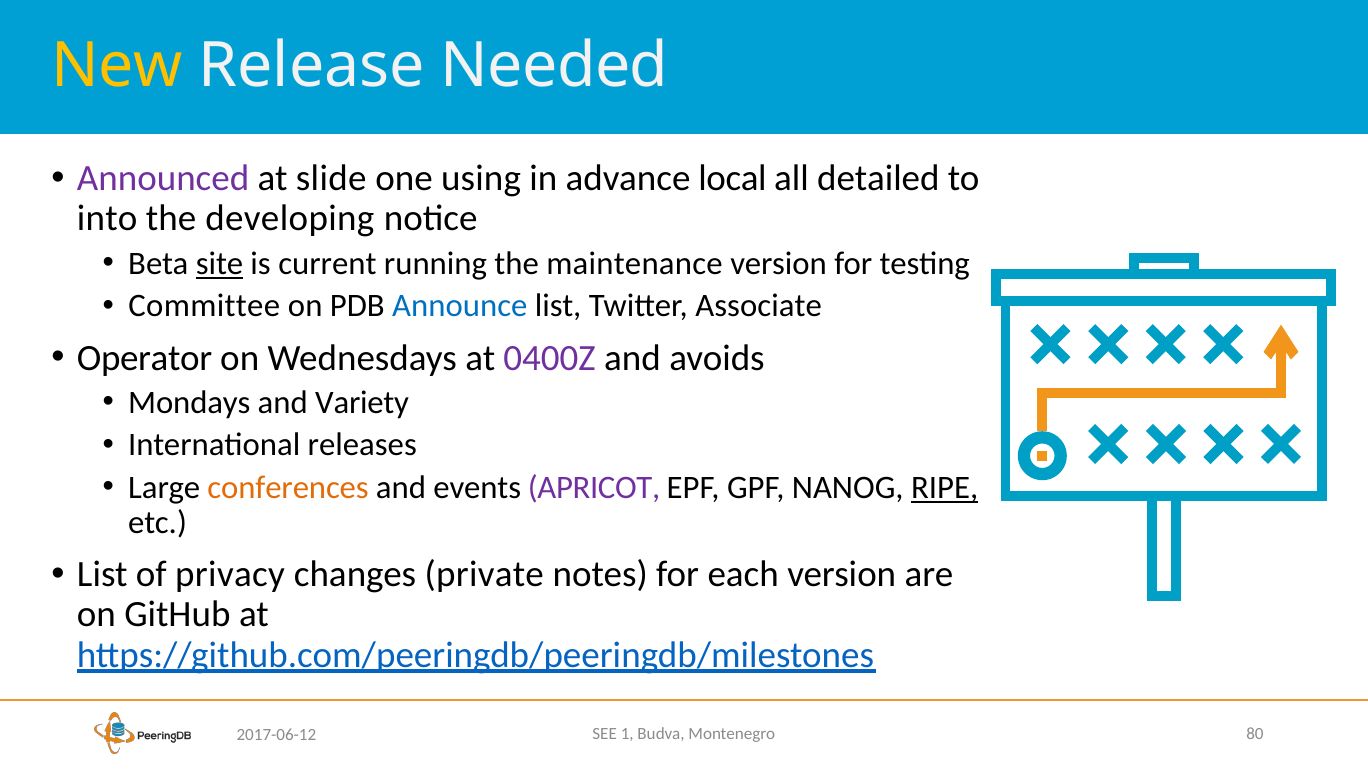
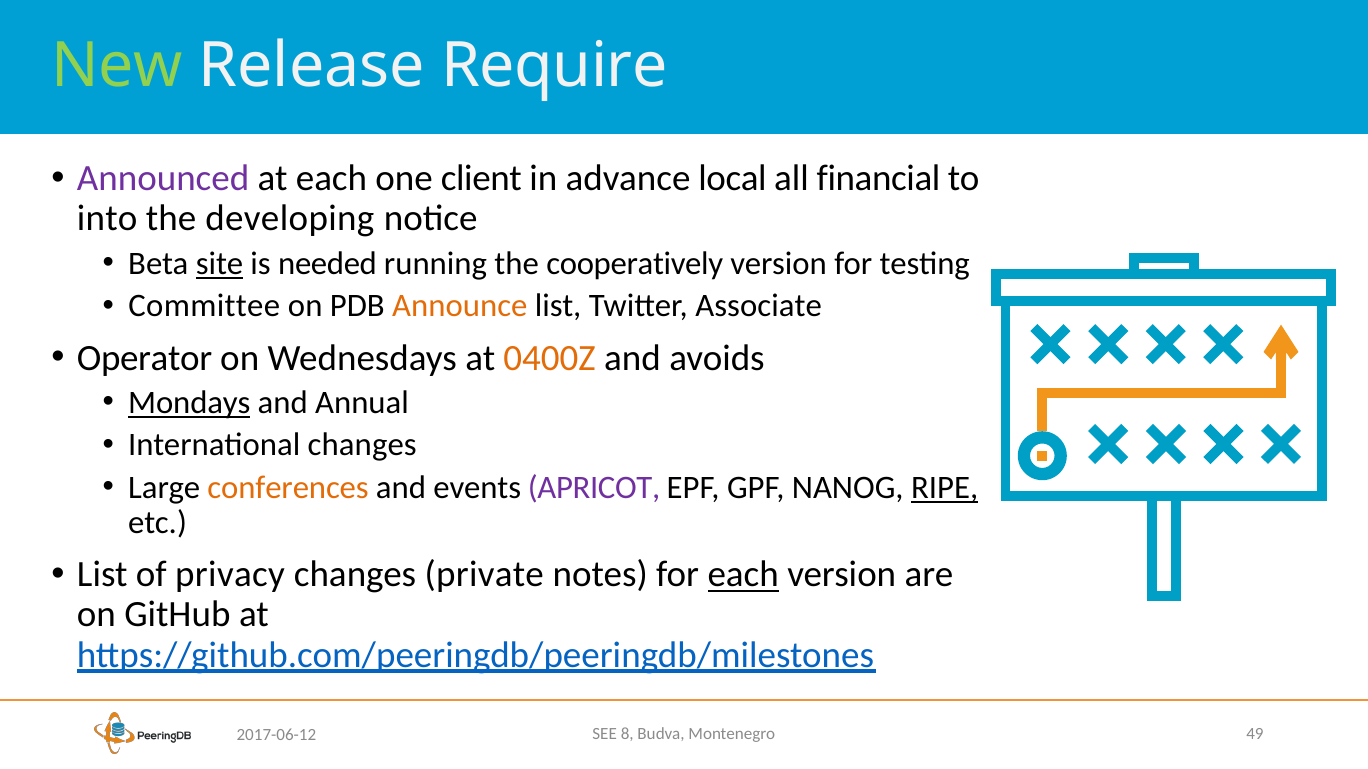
New colour: yellow -> light green (117, 66)
Needed: Needed -> Require (554, 66)
at slide: slide -> each (331, 179)
using: using -> client (481, 179)
detailed: detailed -> financial (878, 179)
current: current -> needed (328, 264)
maintenance: maintenance -> cooperatively (635, 264)
Announce colour: blue -> orange (460, 306)
0400Z colour: purple -> orange (550, 358)
Mondays underline: none -> present (189, 403)
Variety: Variety -> Annual (362, 403)
International releases: releases -> changes (362, 445)
each underline: none -> present (743, 575)
1: 1 -> 8 (627, 735)
80: 80 -> 49 (1255, 735)
